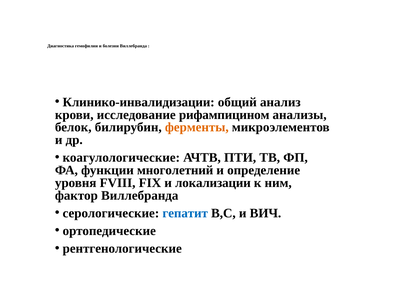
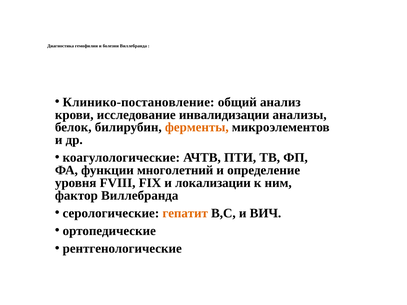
Клинико-инвалидизации: Клинико-инвалидизации -> Клинико-постановление (139, 102)
рифампицином: рифампицином -> инвалидизации (224, 115)
гепатит colour: blue -> orange (185, 213)
